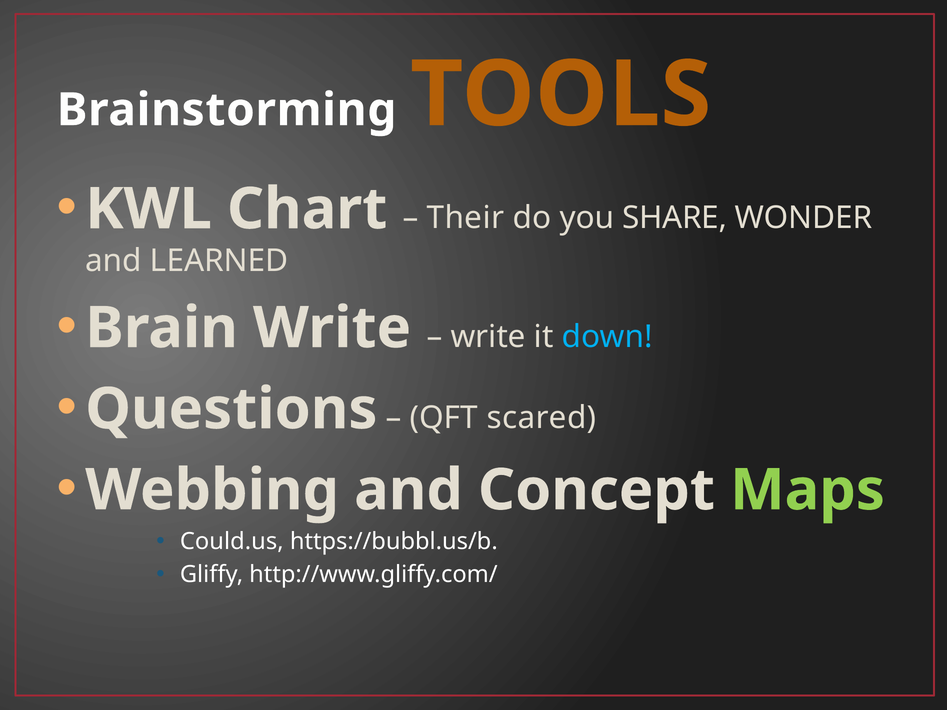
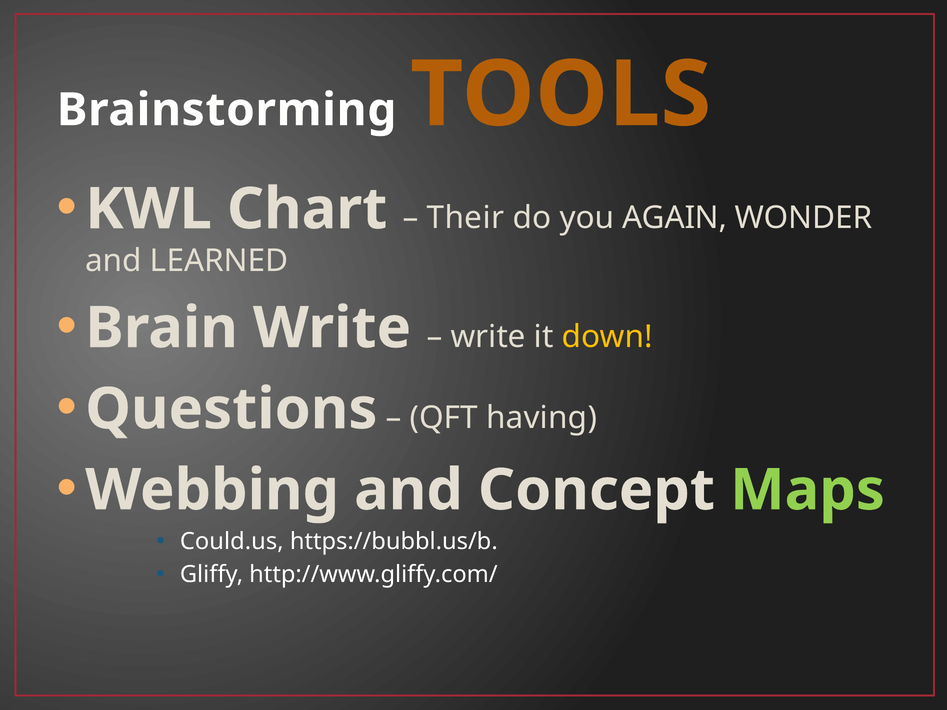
SHARE: SHARE -> AGAIN (675, 218)
down colour: light blue -> yellow (607, 337)
scared: scared -> having (542, 418)
